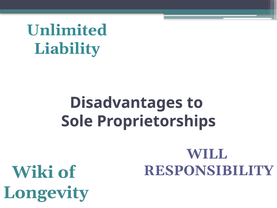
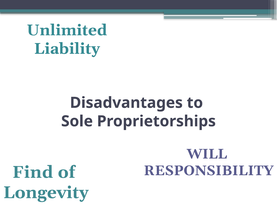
Wiki: Wiki -> Find (33, 172)
